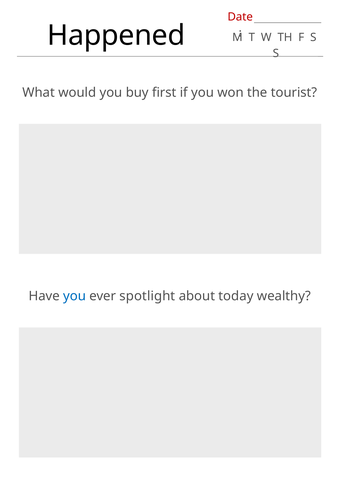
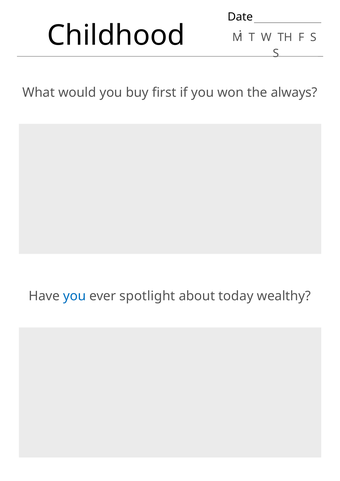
Date colour: red -> black (240, 17)
Happened: Happened -> Childhood (116, 35)
tourist: tourist -> always (294, 93)
